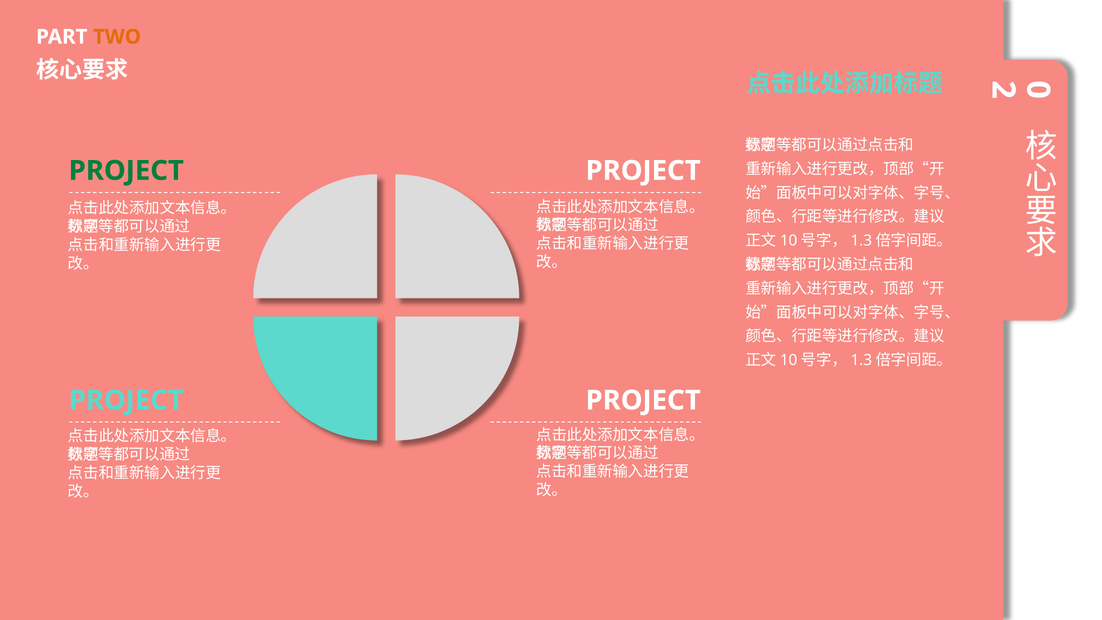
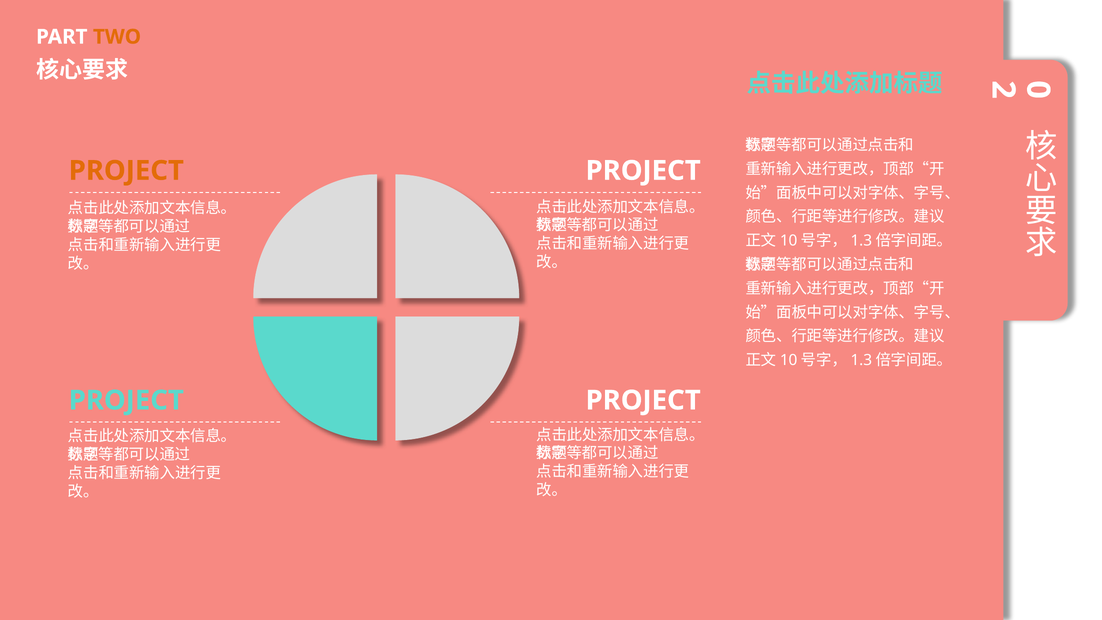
PROJECT colour: green -> orange (126, 171)
